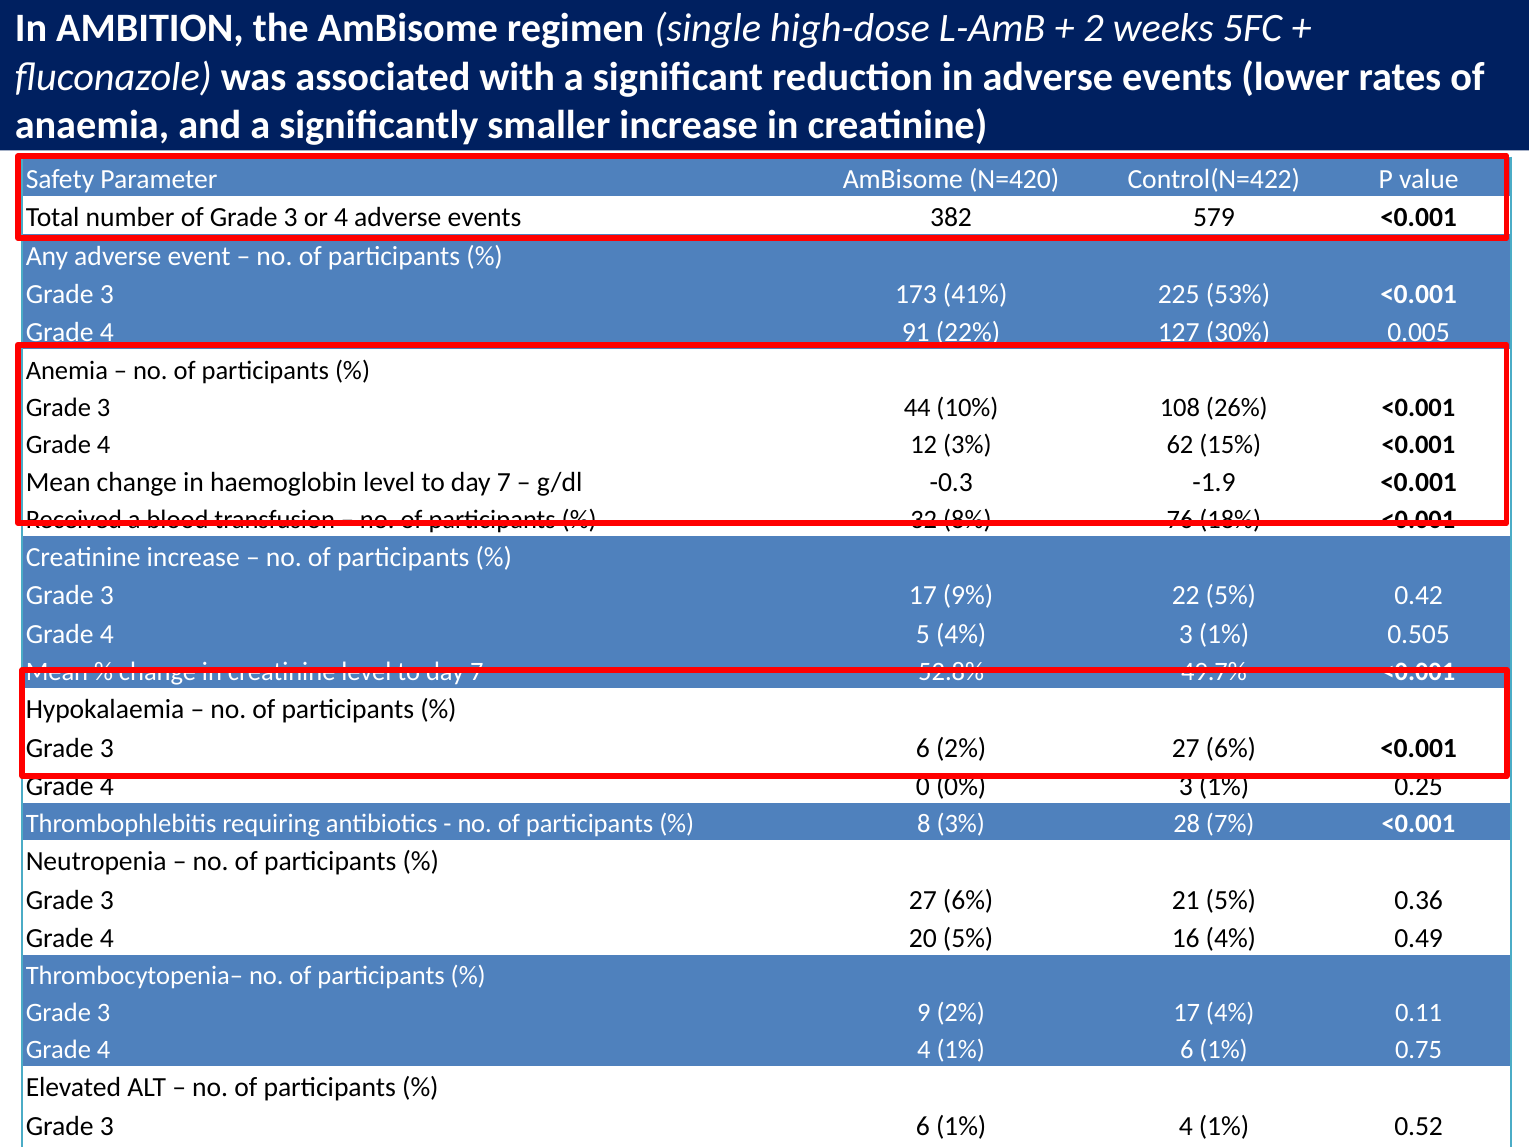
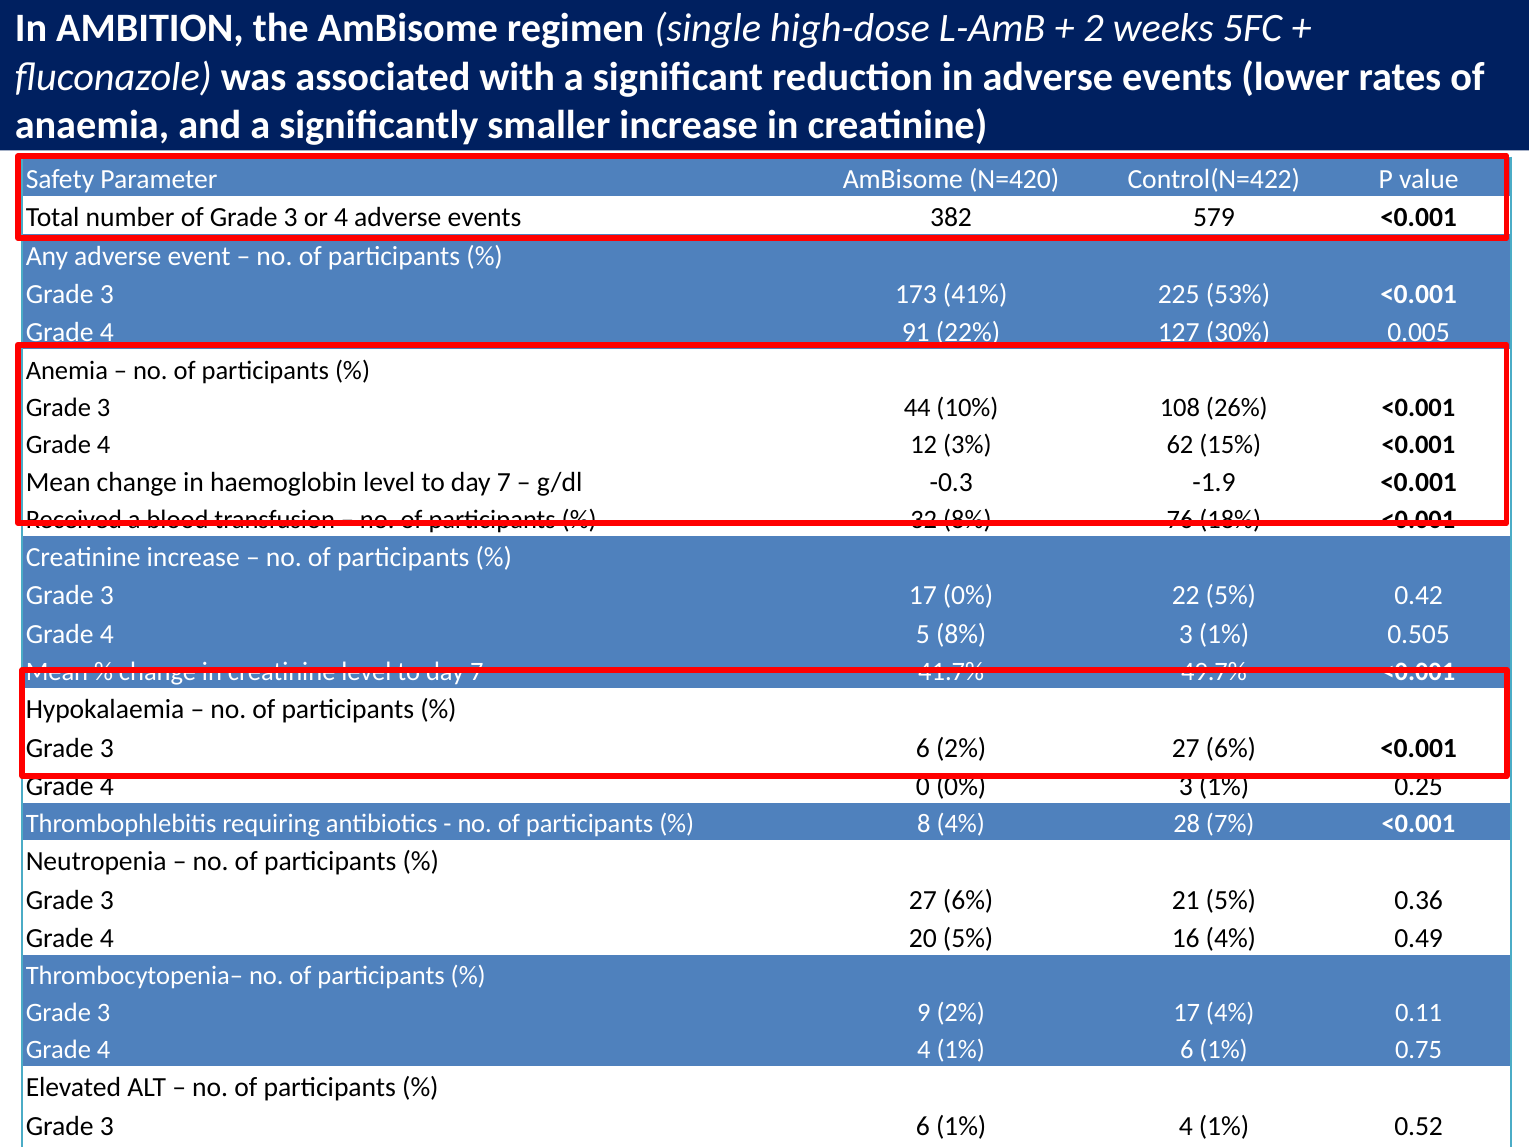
17 9%: 9% -> 0% (968, 596)
5 4%: 4% -> 8% (961, 634)
52.8%: 52.8% -> 41.7% (951, 672)
8 3%: 3% -> 4% (961, 824)
